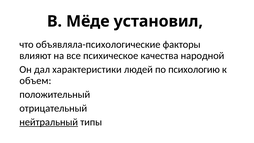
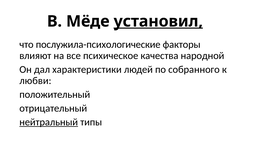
установил underline: none -> present (158, 21)
объявляла-психологические: объявляла-психологические -> послужила-психологические (98, 44)
психологию: психологию -> собранного (194, 69)
объем: объем -> любви (35, 81)
